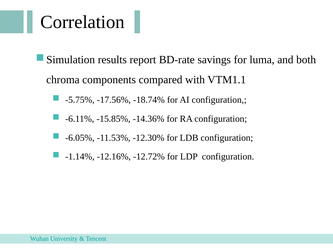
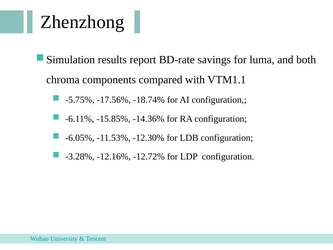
Correlation: Correlation -> Zhenzhong (82, 22)
-1.14%: -1.14% -> -3.28% (80, 157)
